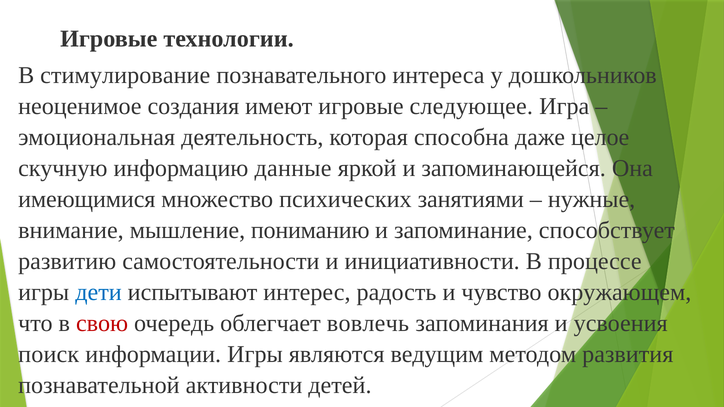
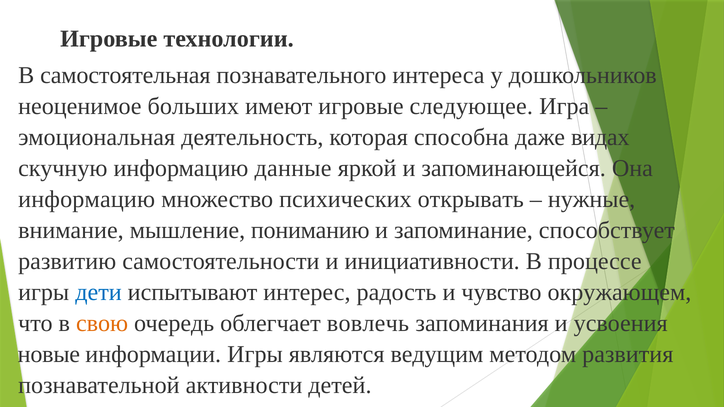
стимулирование: стимулирование -> самостоятельная (125, 76)
создания: создания -> больших (193, 107)
целое: целое -> видах (600, 137)
имеющимися: имеющимися -> информацию (87, 199)
занятиями: занятиями -> открывать (471, 199)
свою colour: red -> orange (102, 323)
поиск: поиск -> новые (49, 354)
